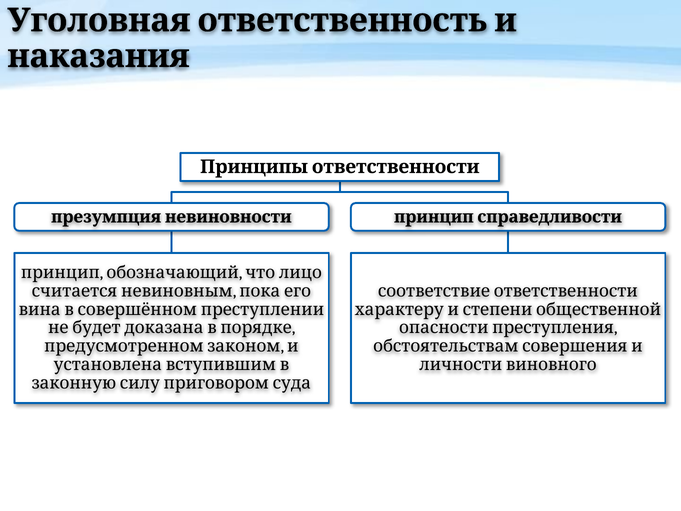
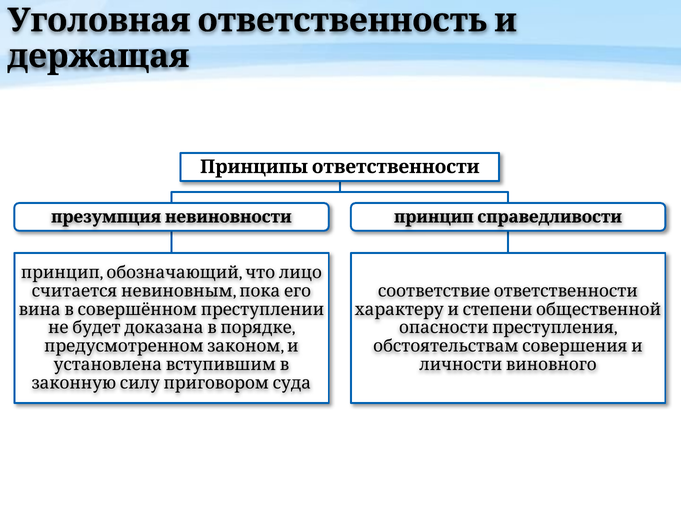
наказания: наказания -> держащая (98, 56)
